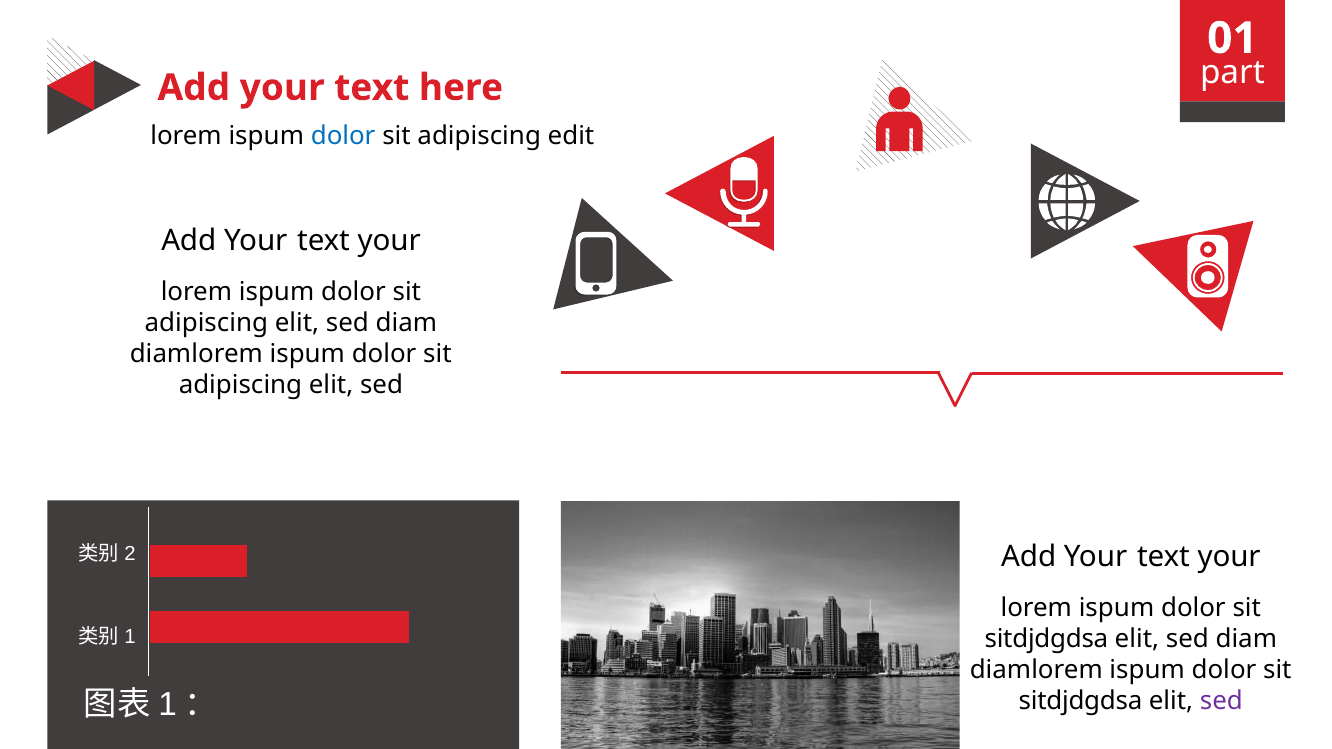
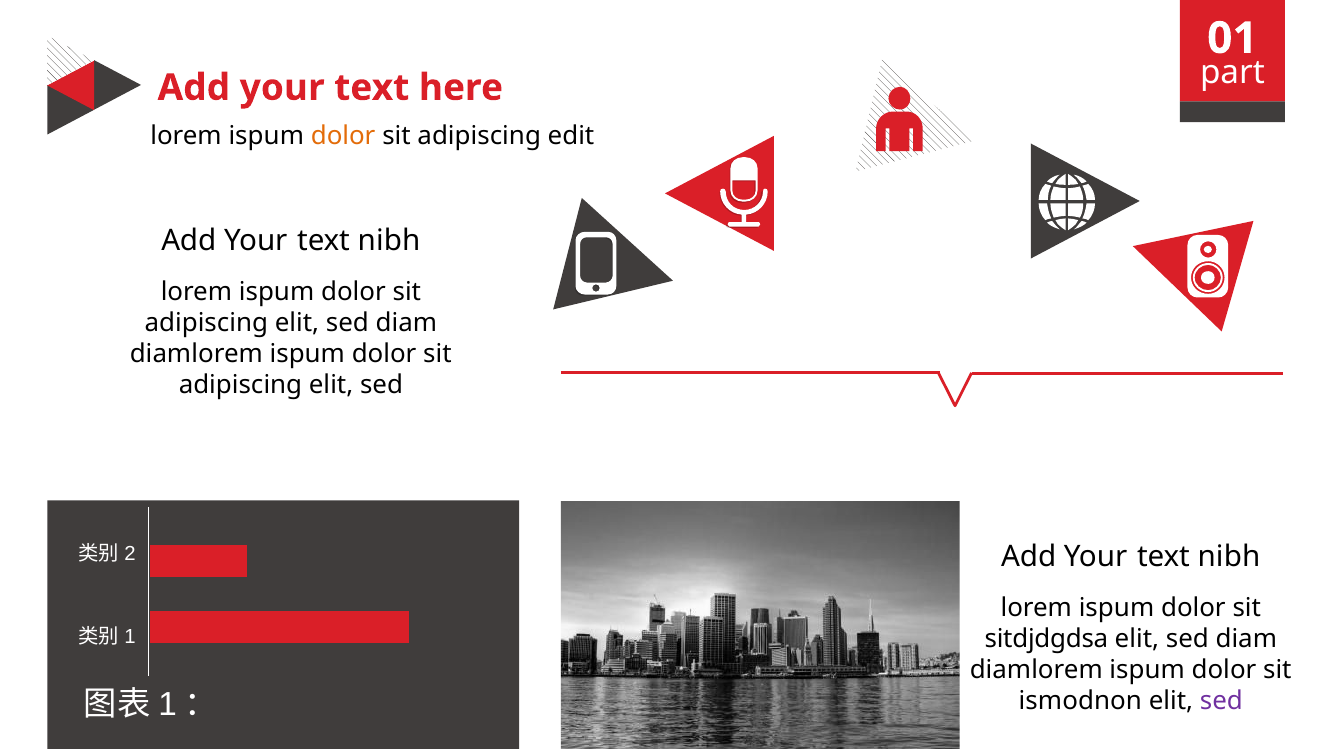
dolor colour: blue -> orange (343, 136)
your: your -> nibh (389, 241)
your: your -> nibh (1229, 557)
sitdjdgdsa: sitdjdgdsa -> ismodnon (1080, 702)
